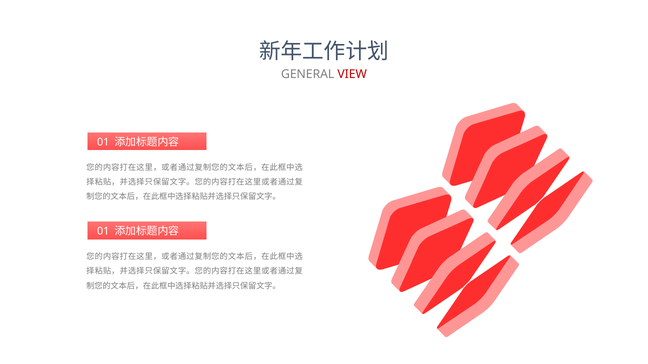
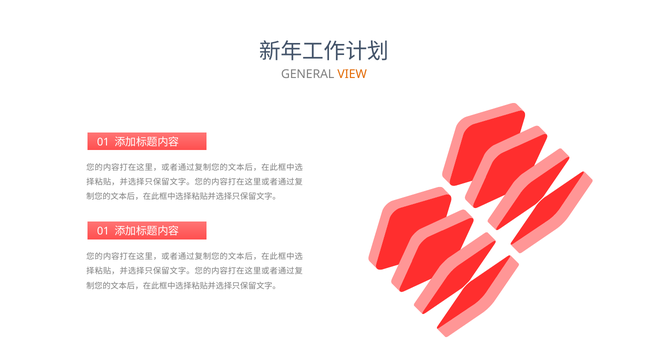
VIEW colour: red -> orange (352, 75)
